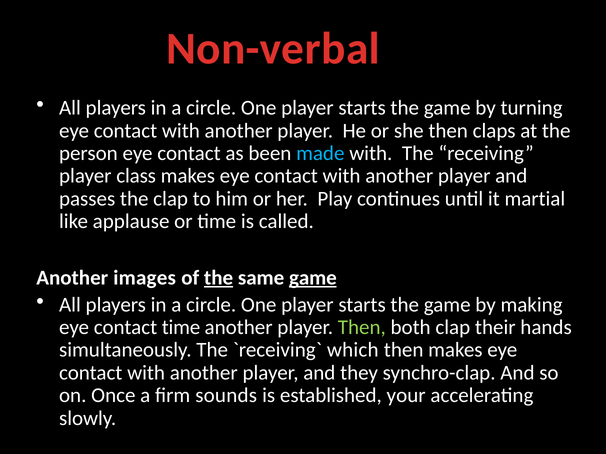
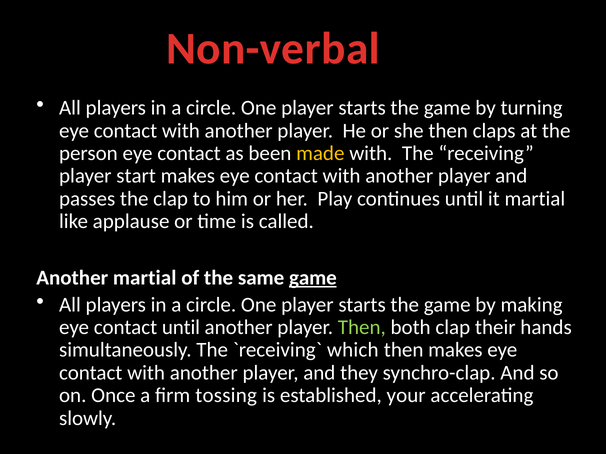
made colour: light blue -> yellow (320, 153)
class: class -> start (136, 176)
Another images: images -> martial (145, 278)
the underline: present -> none (219, 278)
contact time: time -> until (181, 328)
sounds: sounds -> tossing (226, 396)
